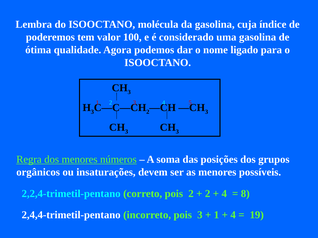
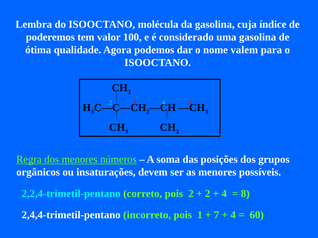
ligado: ligado -> valem (244, 50)
pois 3: 3 -> 1 (200, 215)
1: 1 -> 7 (216, 215)
19: 19 -> 60 (257, 215)
